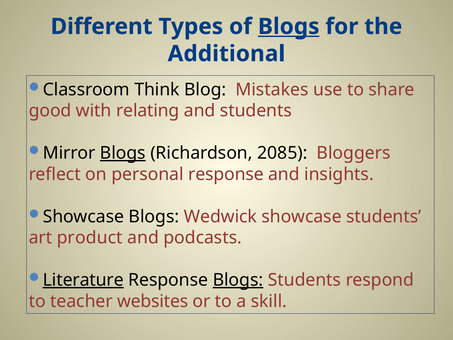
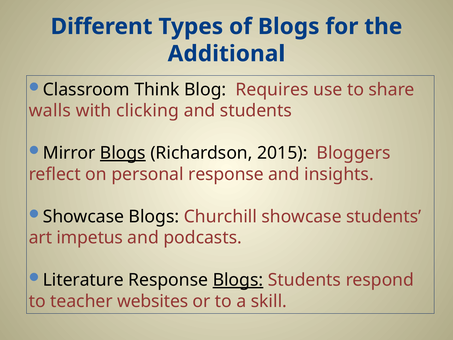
Blogs underline: present -> none (289, 27)
Mistakes: Mistakes -> Requires (272, 90)
good: good -> walls (50, 111)
relating: relating -> clicking (148, 111)
2085: 2085 -> 2015 (282, 153)
Wedwick: Wedwick -> Churchill (220, 216)
product: product -> impetus (90, 238)
Literature underline: present -> none (83, 280)
